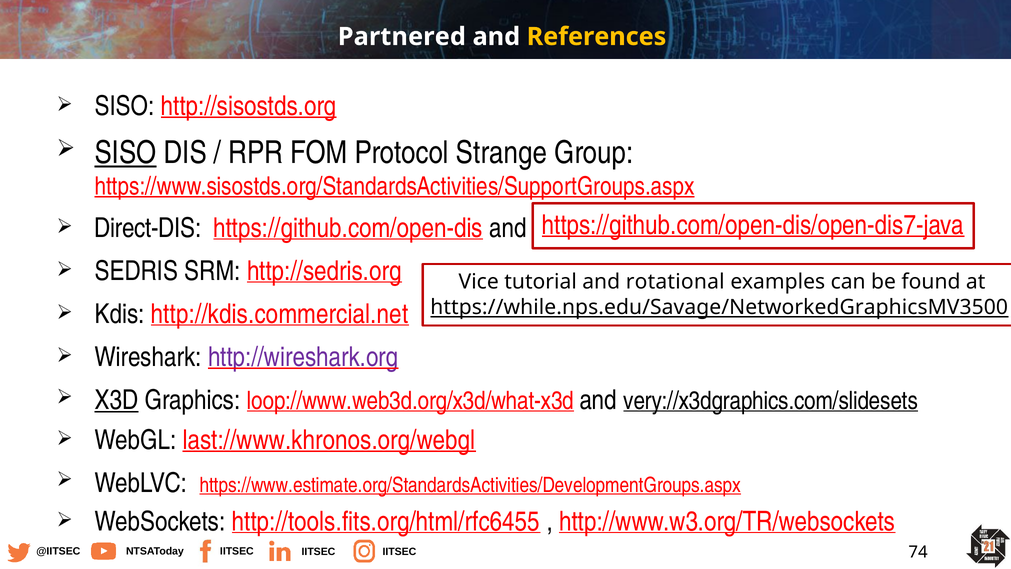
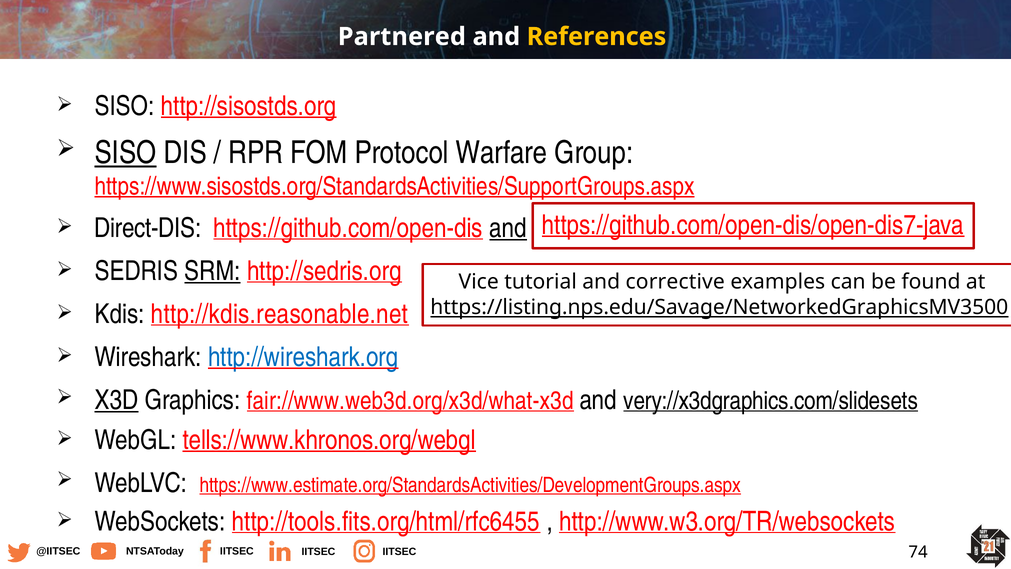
Strange: Strange -> Warfare (502, 153)
and underline: none -> present (508, 228)
SRM underline: none -> present (212, 271)
rotational: rotational -> corrective (675, 282)
https://while.nps.edu/Savage/NetworkedGraphicsMV3500: https://while.nps.edu/Savage/NetworkedGraphicsMV3500 -> https://listing.nps.edu/Savage/NetworkedGraphicsMV3500 (719, 307)
http://kdis.commercial.net: http://kdis.commercial.net -> http://kdis.reasonable.net (280, 314)
http://wireshark.org colour: purple -> blue (303, 357)
loop://www.web3d.org/x3d/what-x3d: loop://www.web3d.org/x3d/what-x3d -> fair://www.web3d.org/x3d/what-x3d (410, 401)
last://www.khronos.org/webgl: last://www.khronos.org/webgl -> tells://www.khronos.org/webgl (329, 440)
